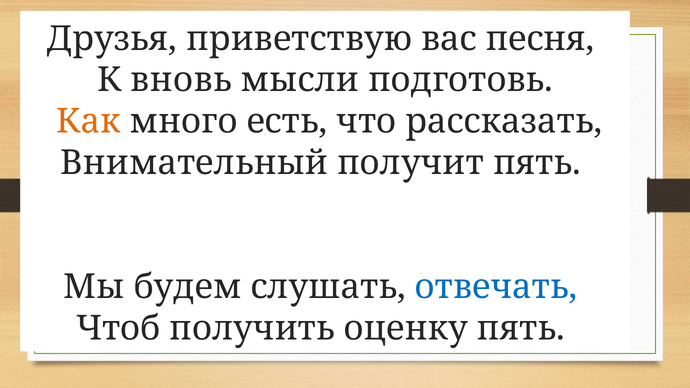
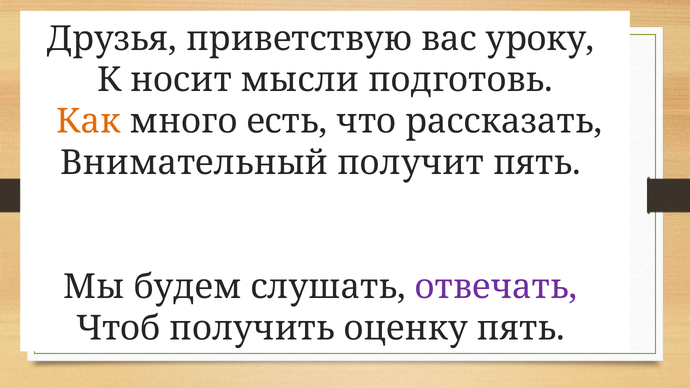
песня: песня -> уроку (540, 39)
вновь: вновь -> носит (181, 80)
отвечать colour: blue -> purple (496, 287)
